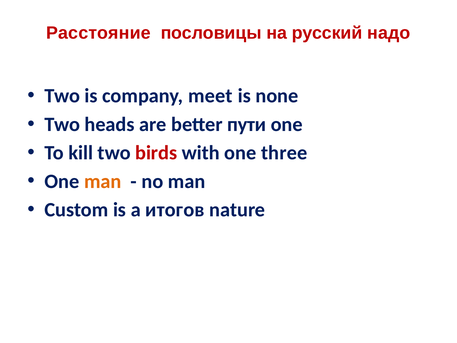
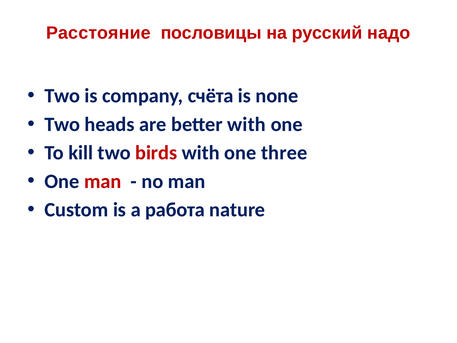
meet: meet -> счёта (211, 96)
better пути: пути -> with (247, 124)
man colour: orange -> red (103, 181)
итогов: итогов -> работа (175, 210)
